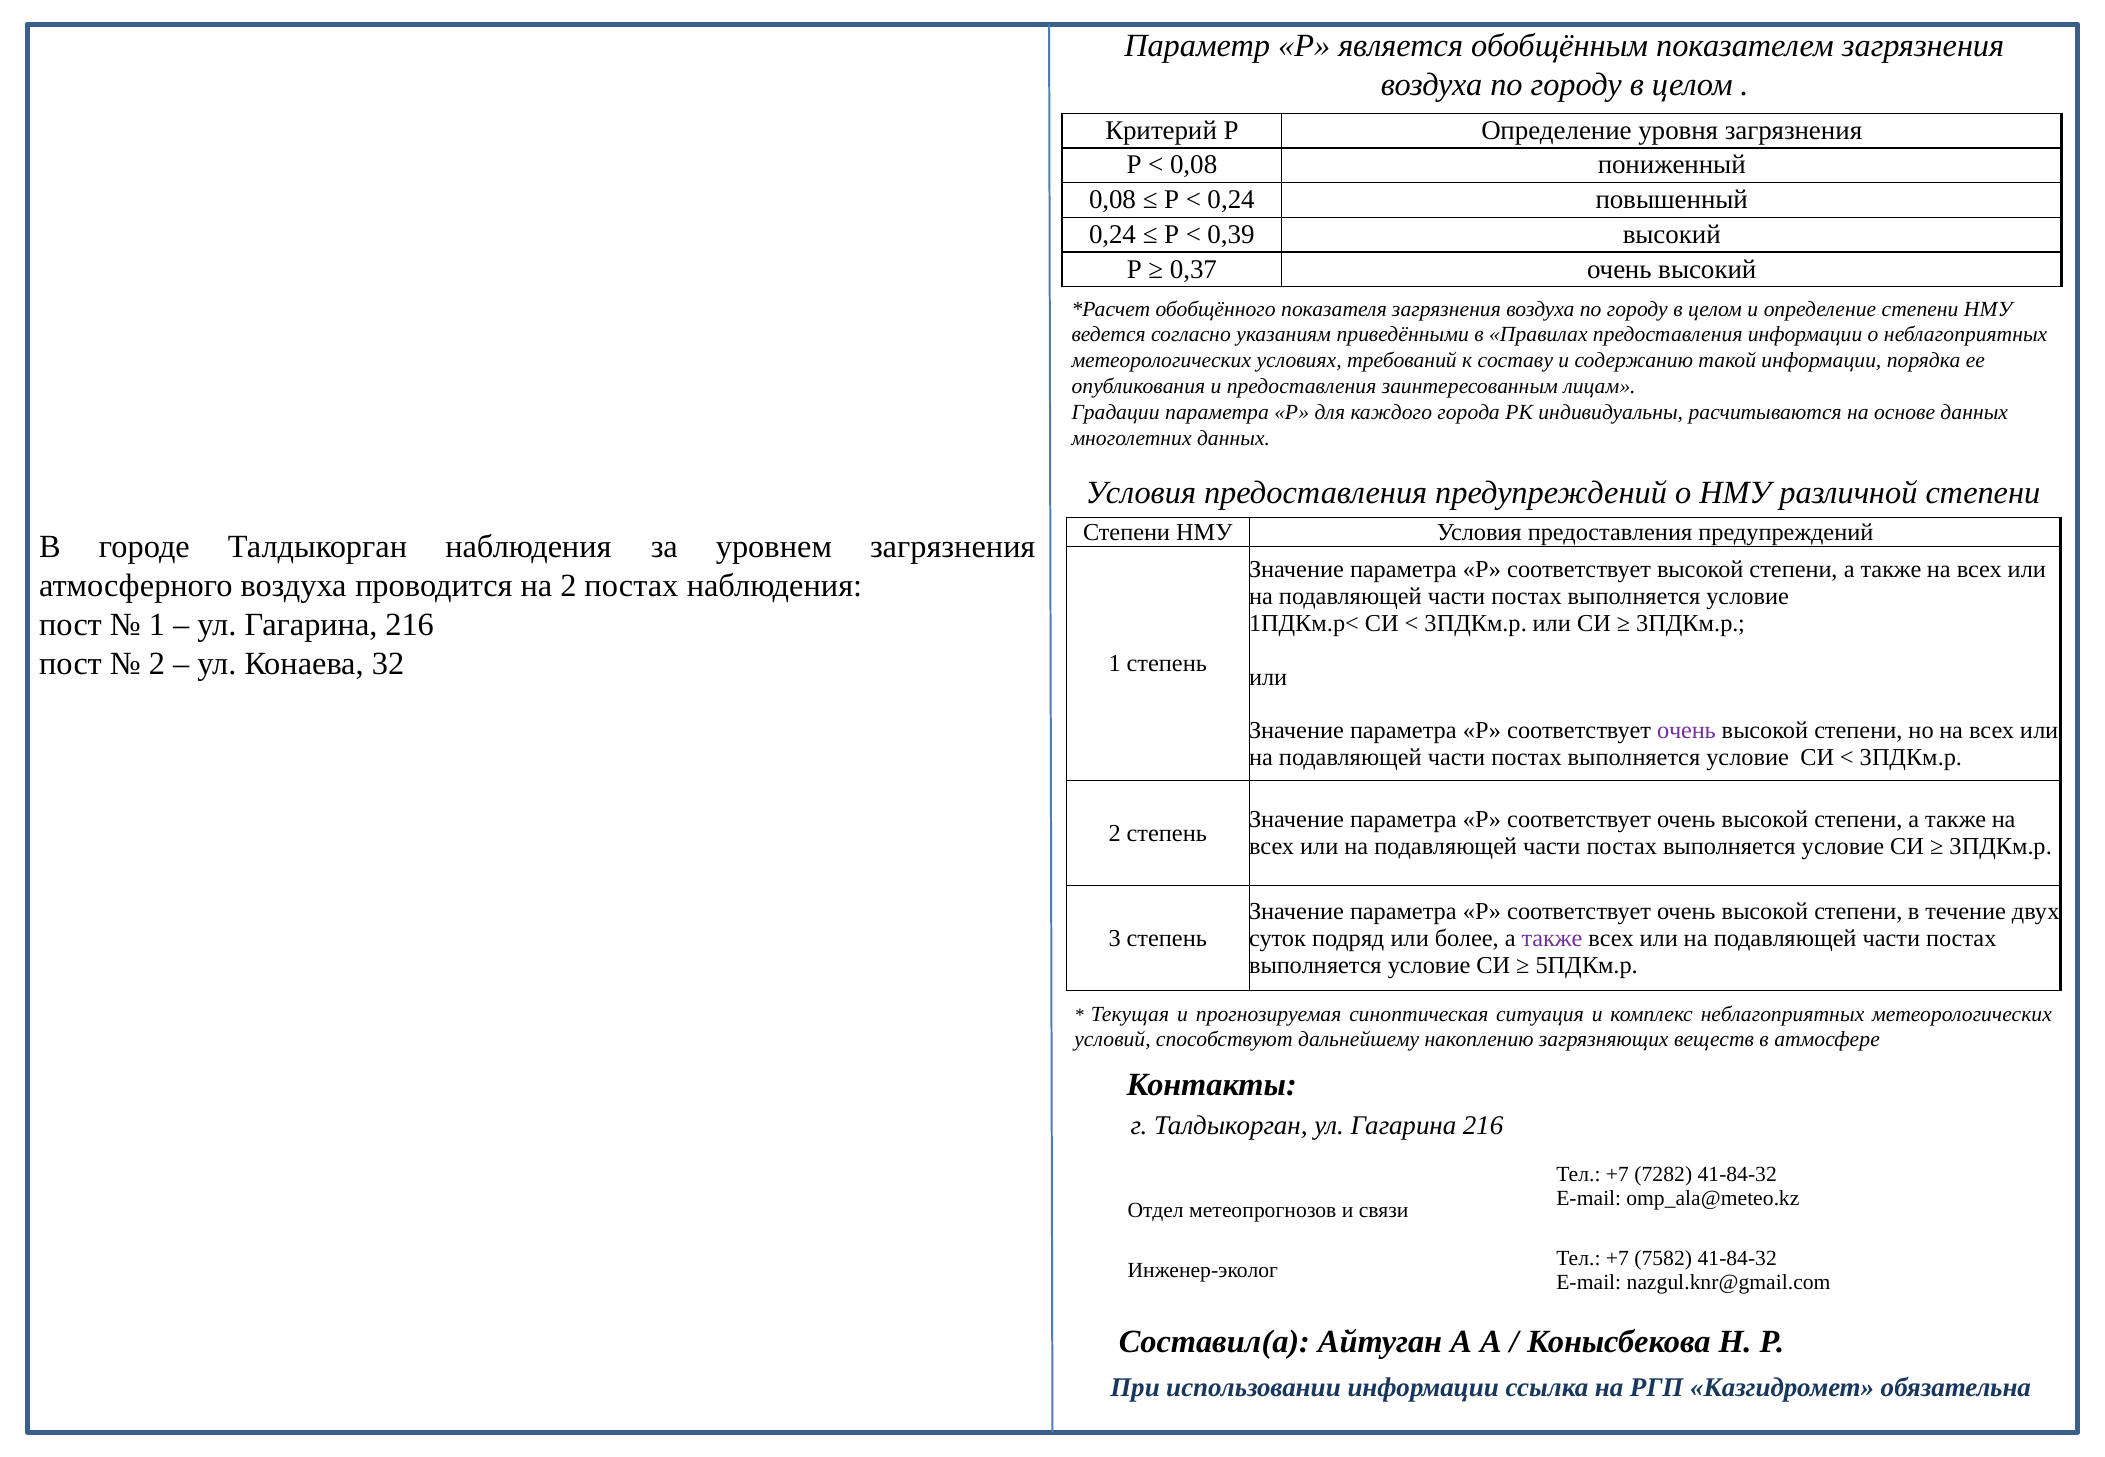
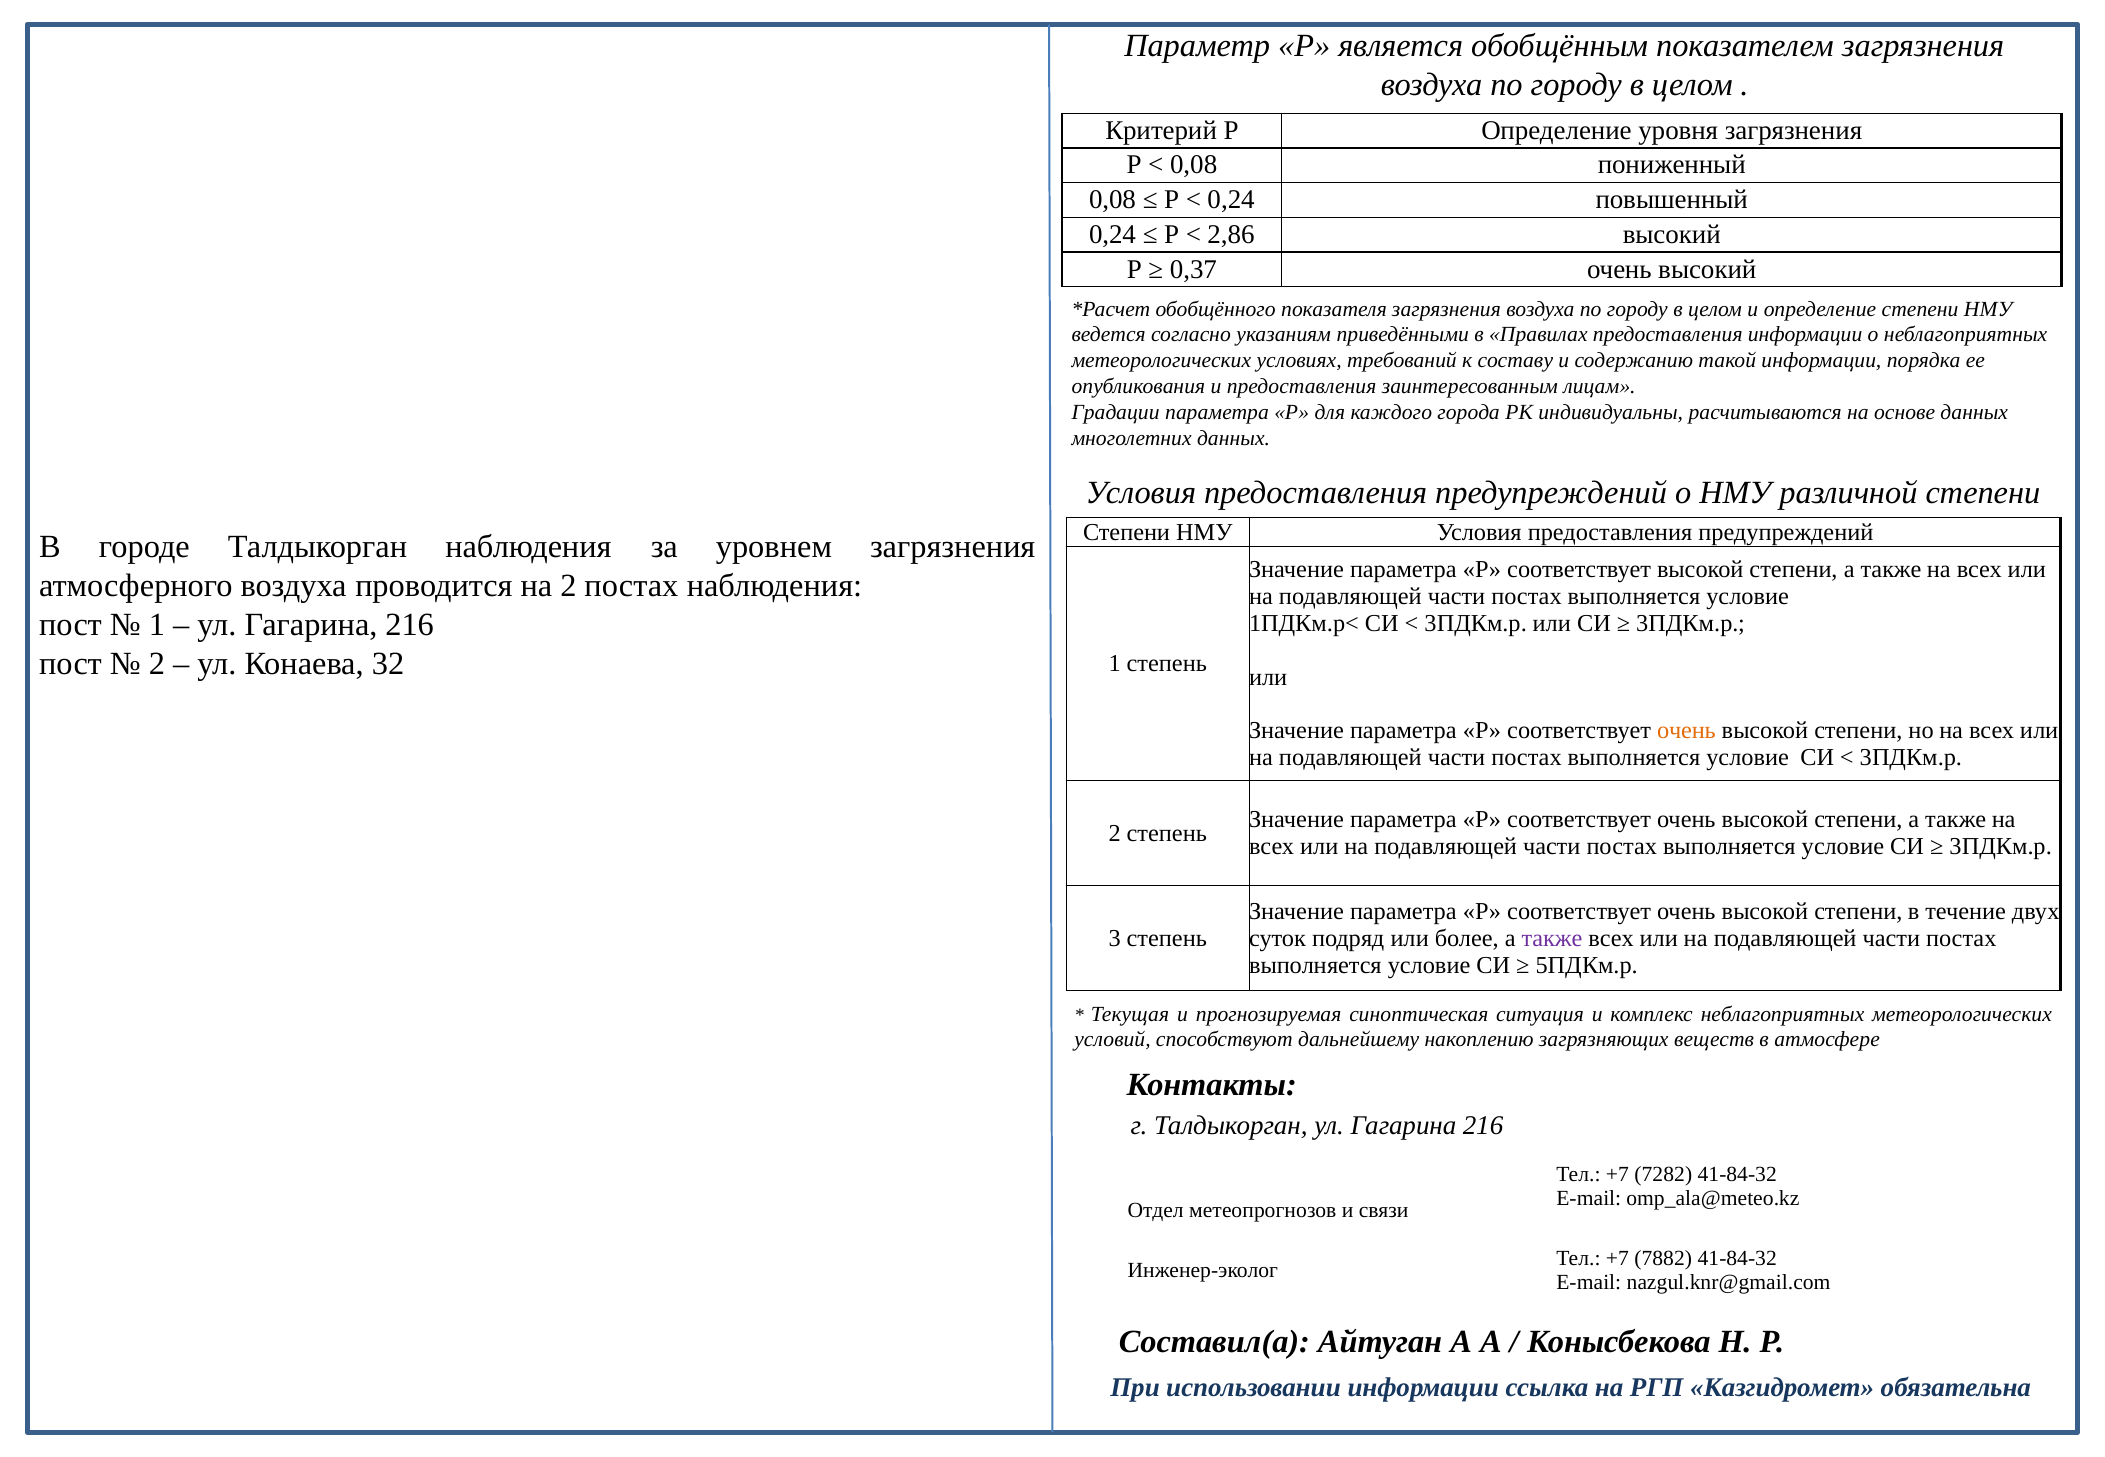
0,39: 0,39 -> 2,86 (1231, 235)
очень colour: purple -> orange (1686, 731)
7582: 7582 -> 7882 (1663, 1259)
